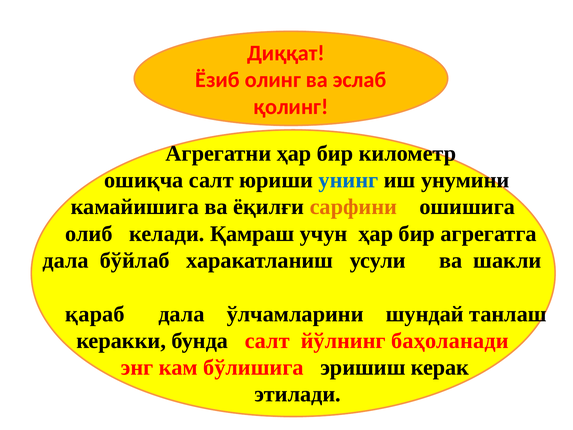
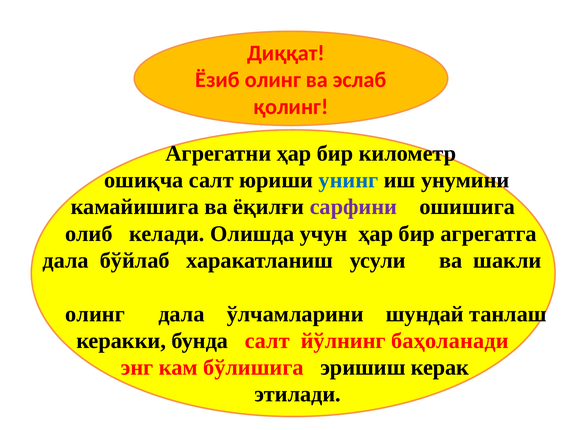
сарфини colour: orange -> purple (353, 207)
Қамраш: Қамраш -> Олишда (252, 234)
қараб: қараб -> олинг (95, 314)
